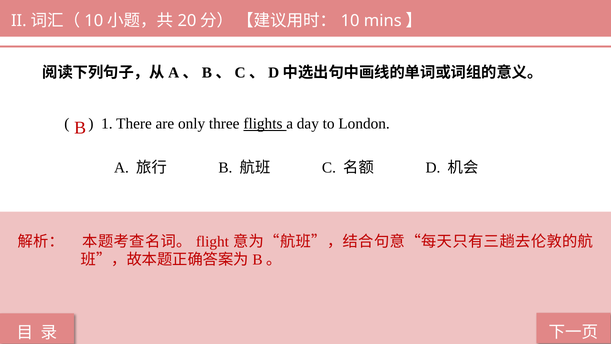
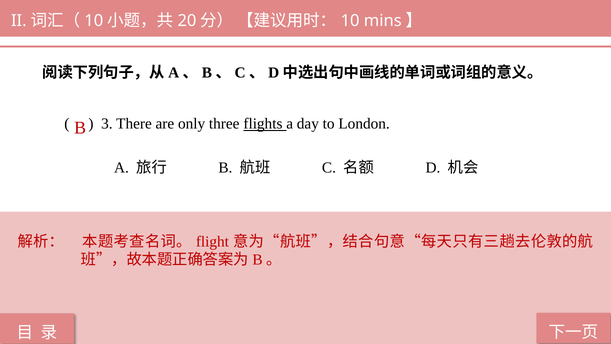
1: 1 -> 3 (107, 124)
